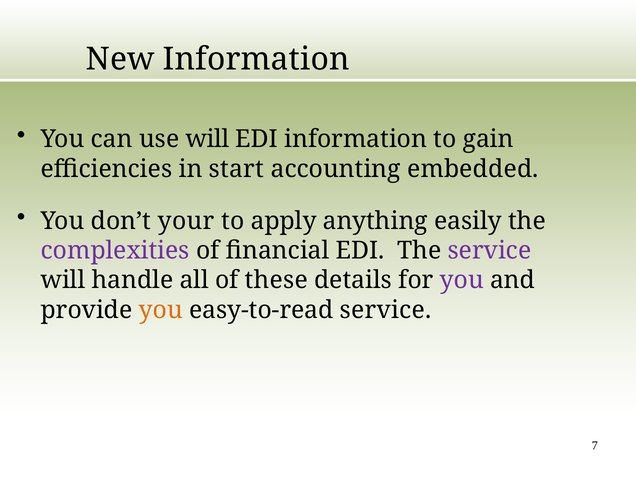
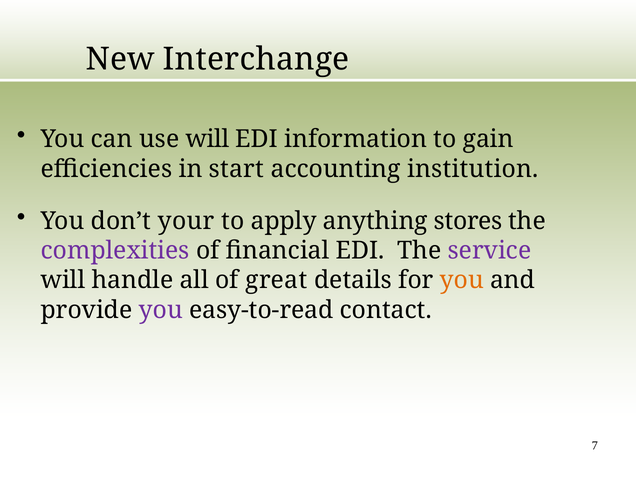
New Information: Information -> Interchange (256, 59)
embedded: embedded -> institution (473, 169)
easily: easily -> stores (468, 221)
these: these -> great (276, 280)
you colour: purple -> orange (462, 280)
you colour: orange -> purple (161, 310)
easy-to-read service: service -> contact (386, 310)
